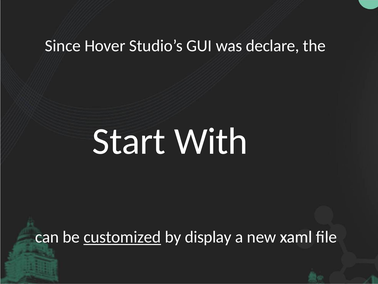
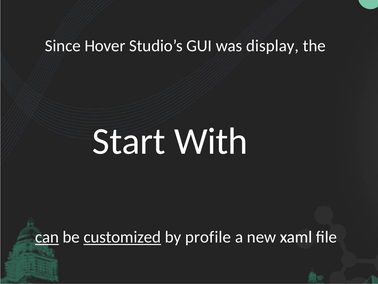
declare: declare -> display (272, 46)
can underline: none -> present (47, 237)
display: display -> profile (208, 237)
